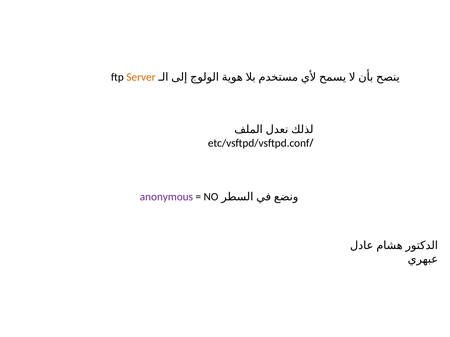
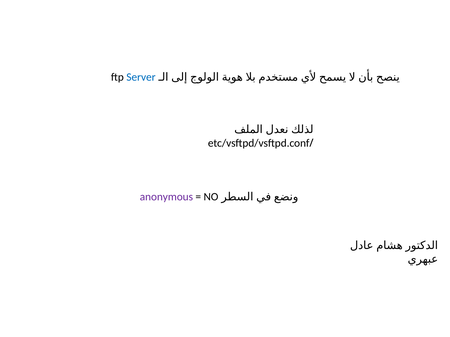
Server colour: orange -> blue (141, 77)
